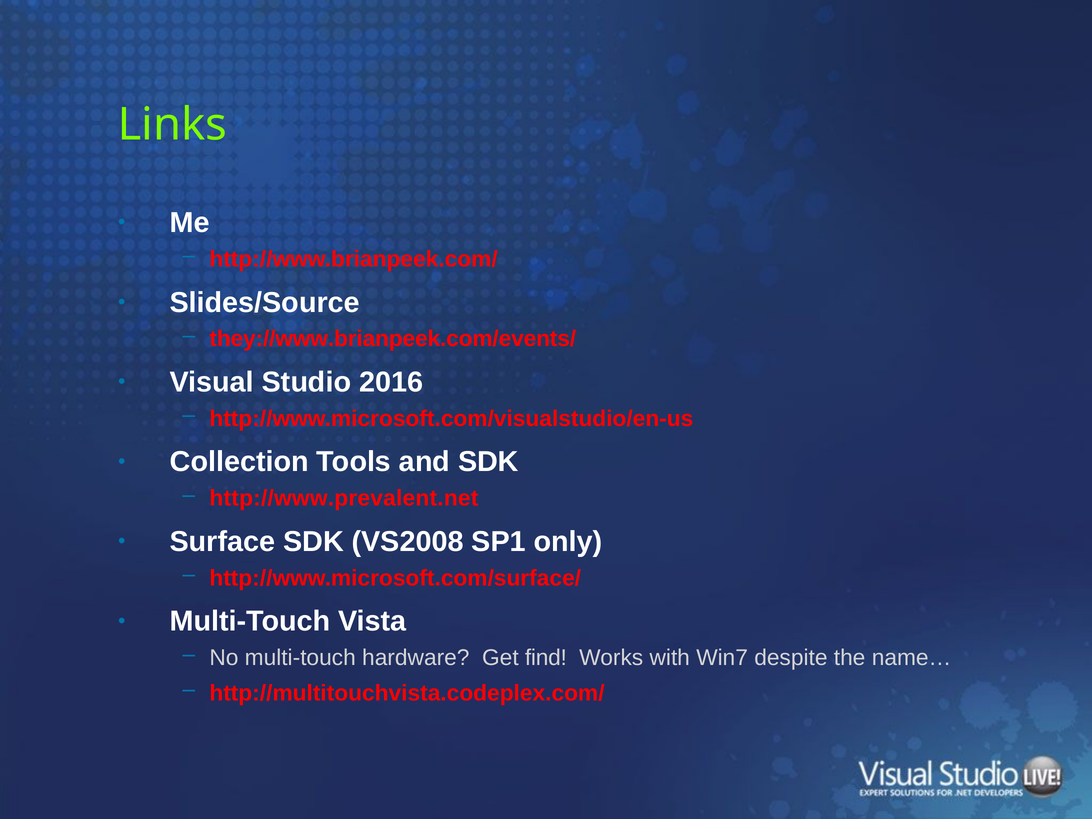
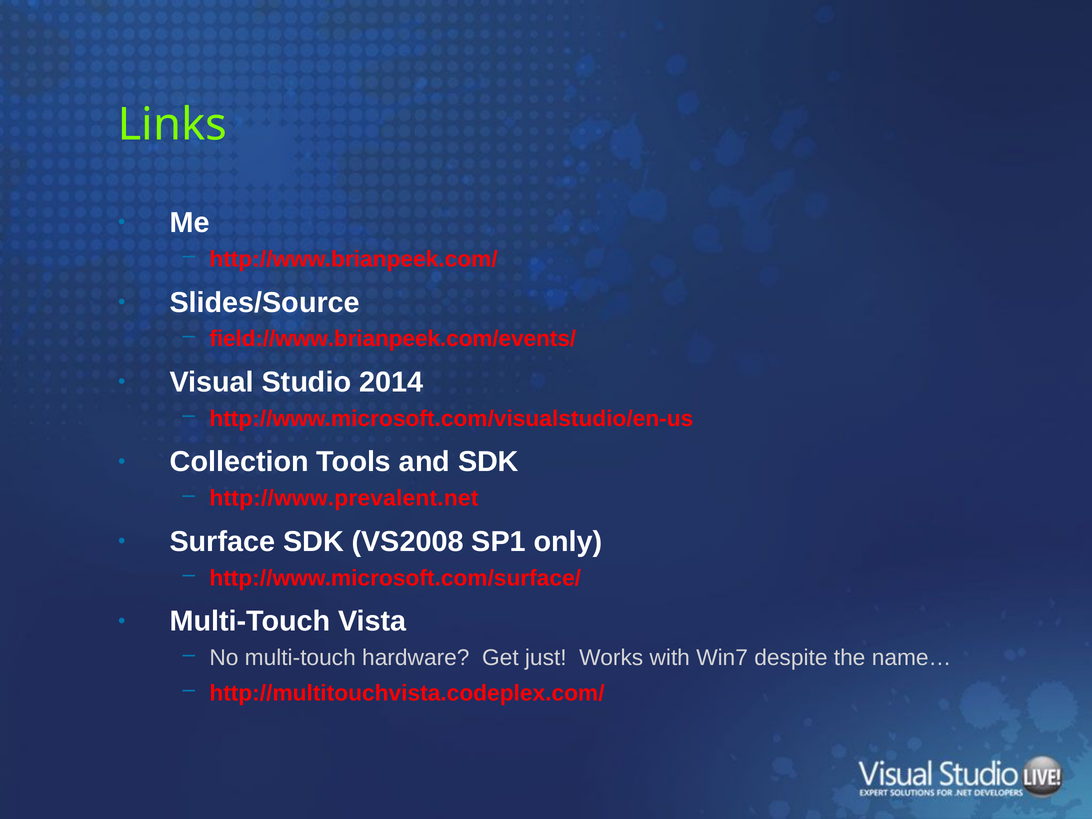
they://www.brianpeek.com/events/: they://www.brianpeek.com/events/ -> field://www.brianpeek.com/events/ (393, 339)
2016: 2016 -> 2014 (391, 382)
find: find -> just (546, 658)
